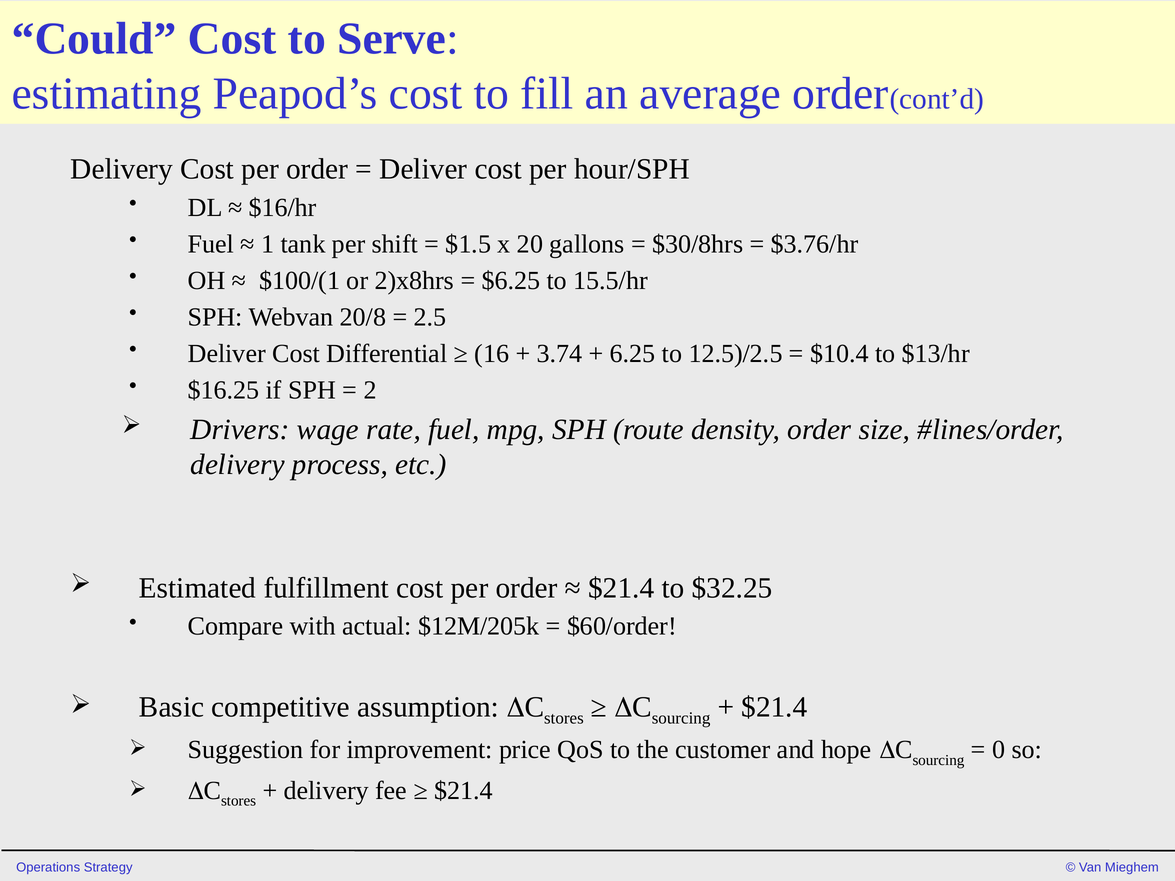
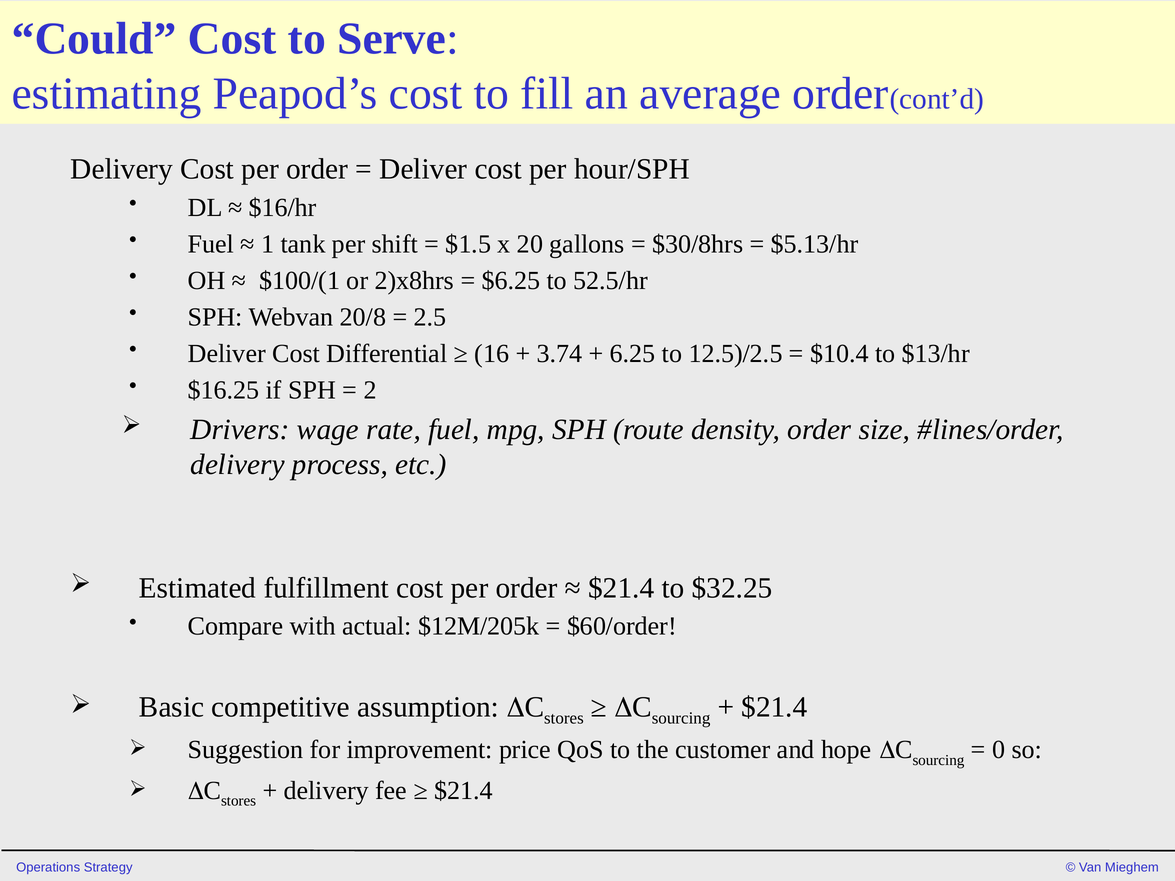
$3.76/hr: $3.76/hr -> $5.13/hr (815, 244)
15.5/hr: 15.5/hr -> 52.5/hr (611, 281)
